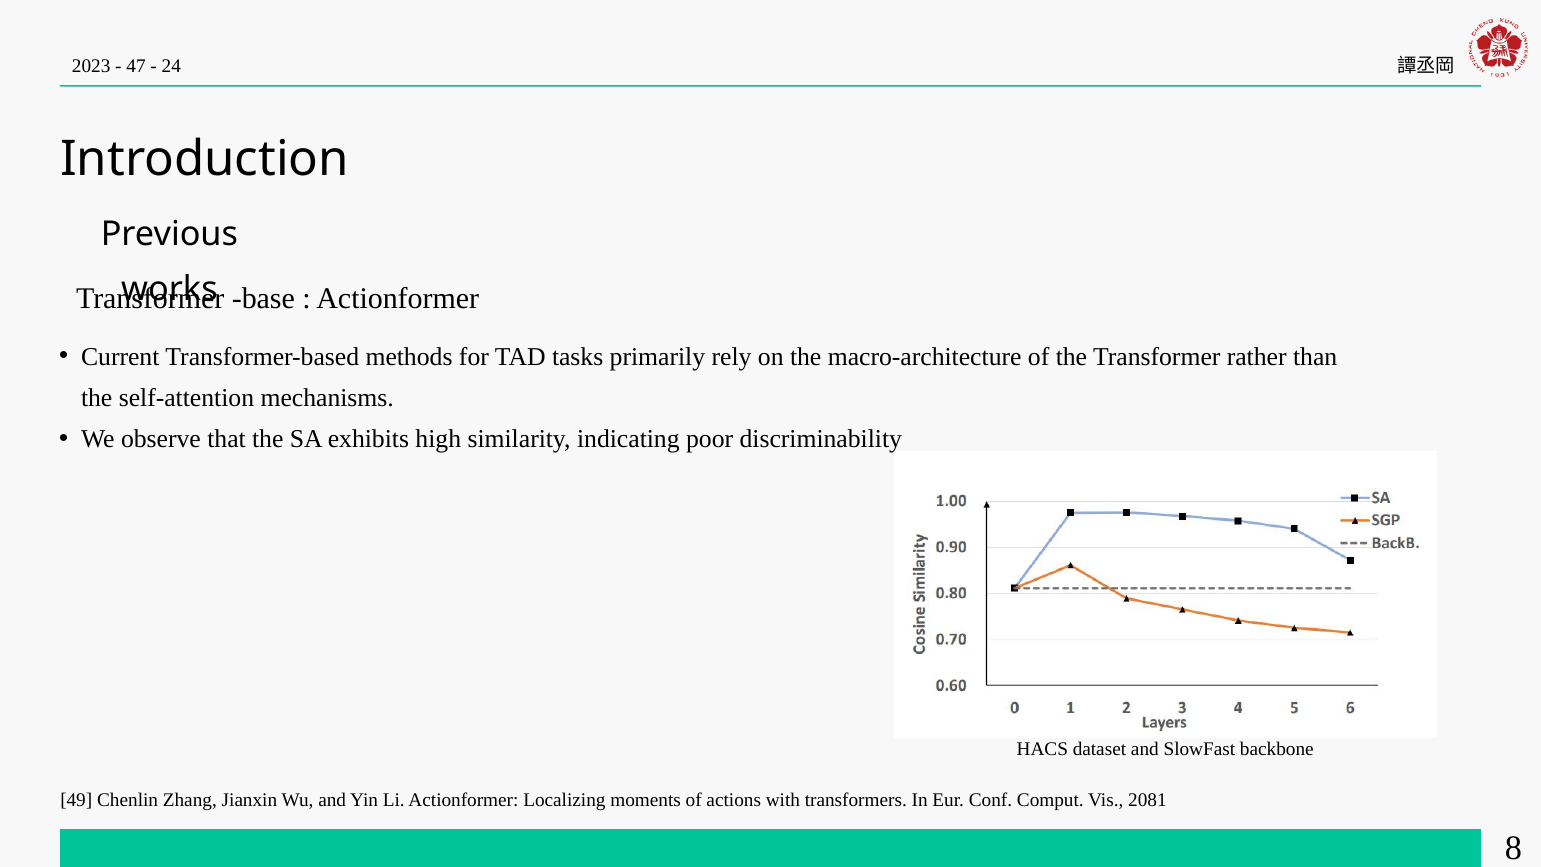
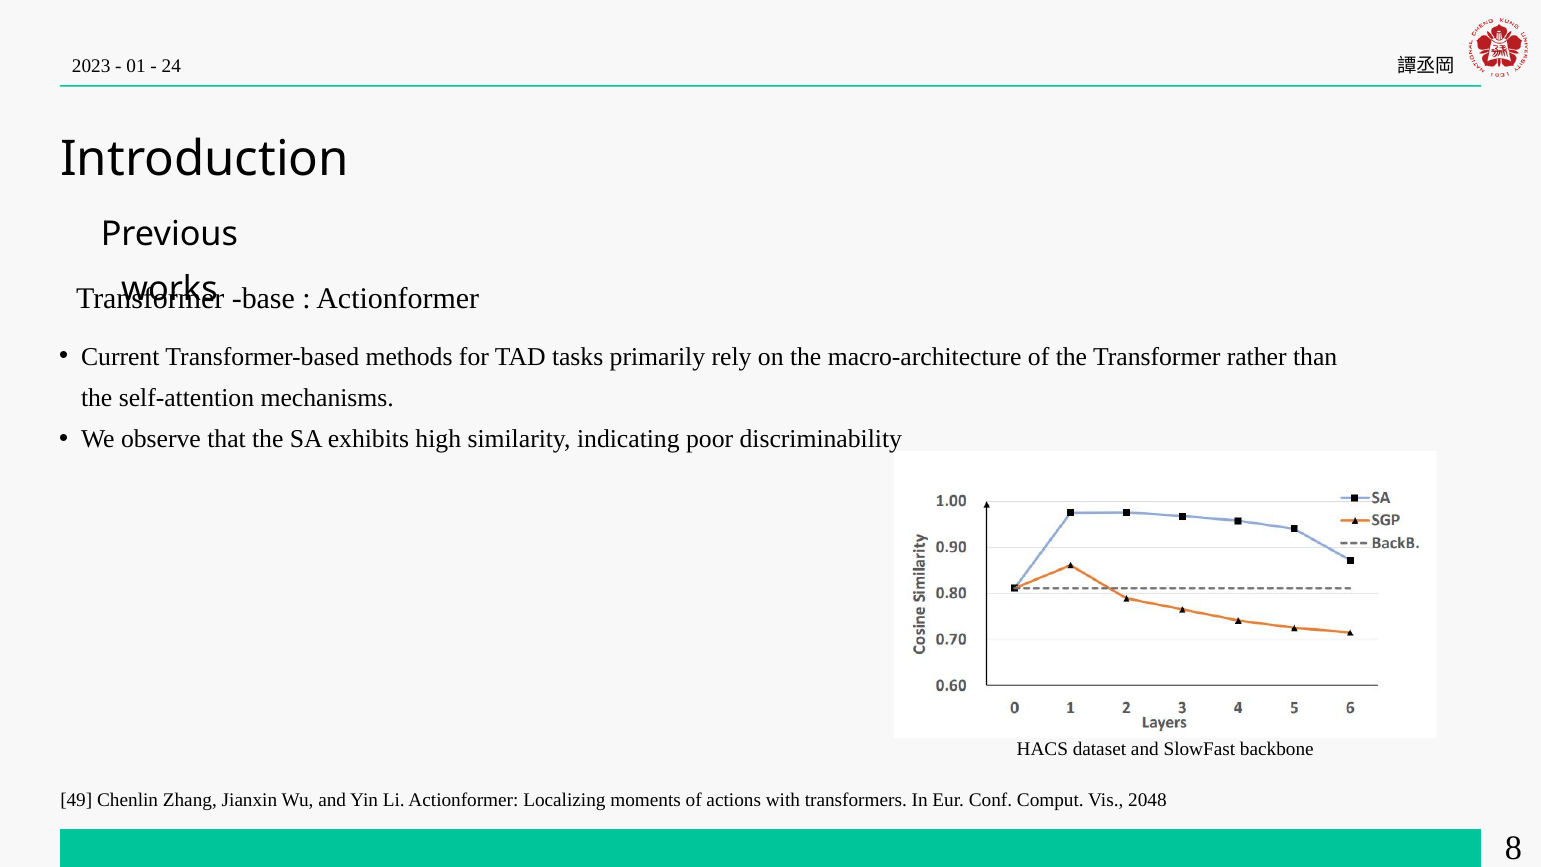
47: 47 -> 01 (136, 66)
2081: 2081 -> 2048 (1147, 800)
